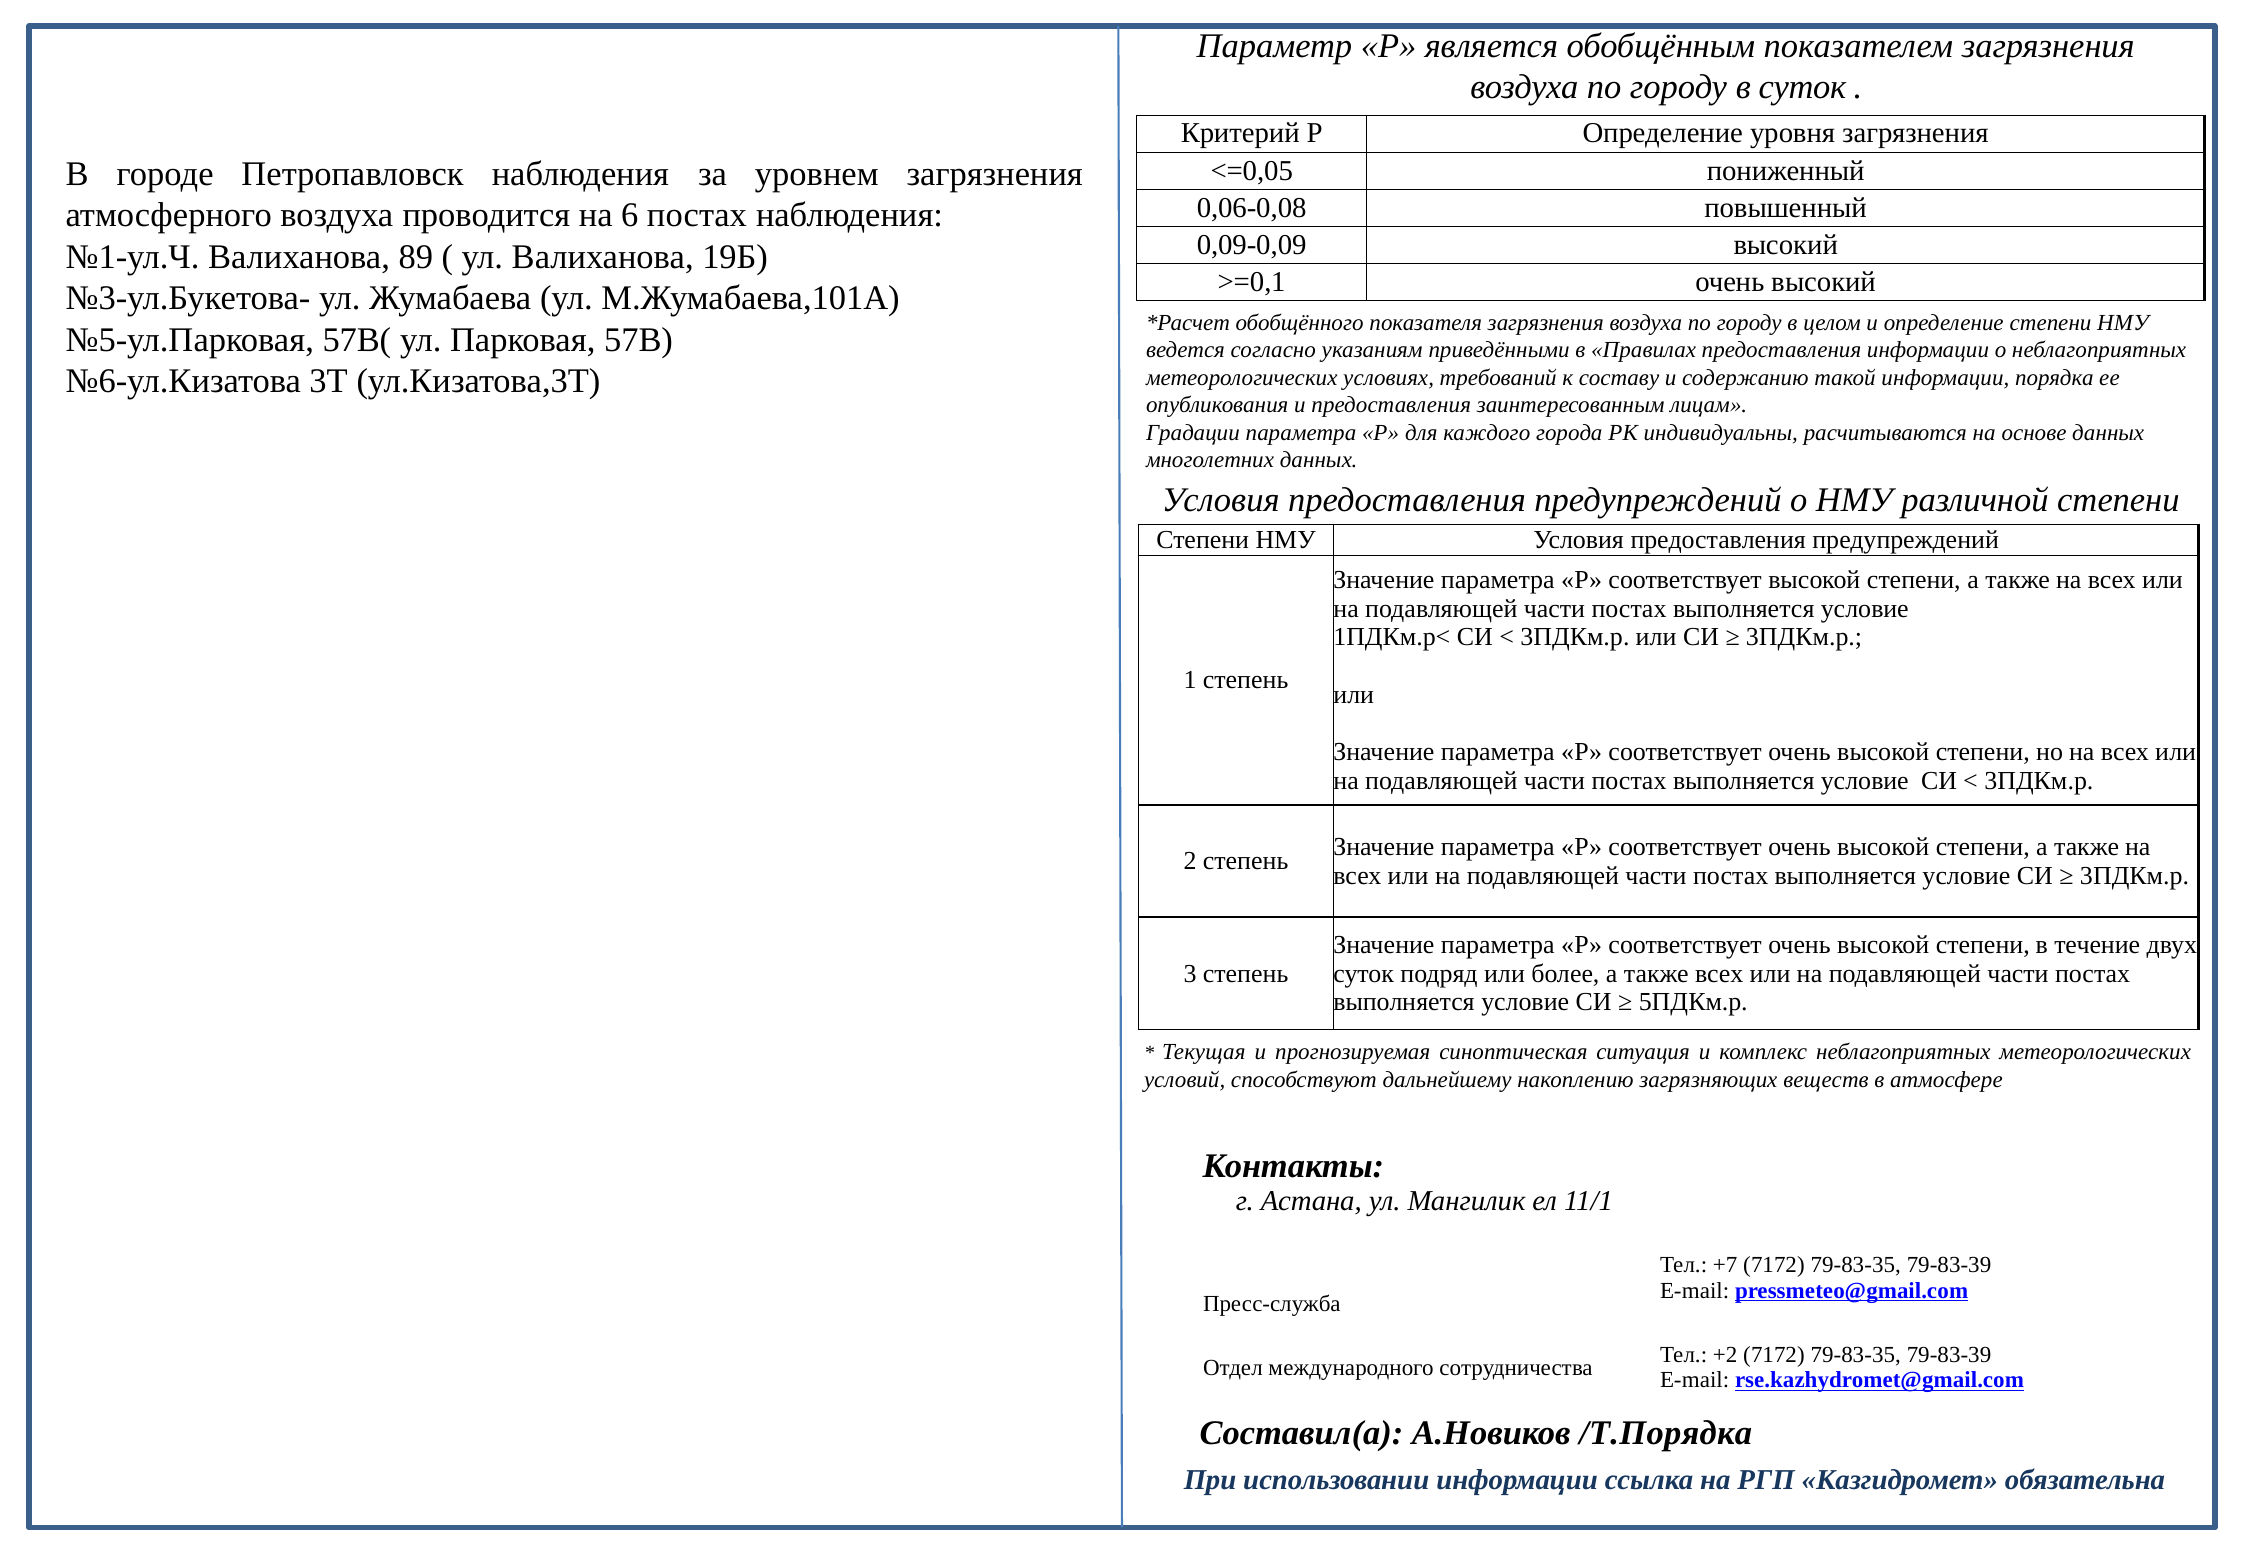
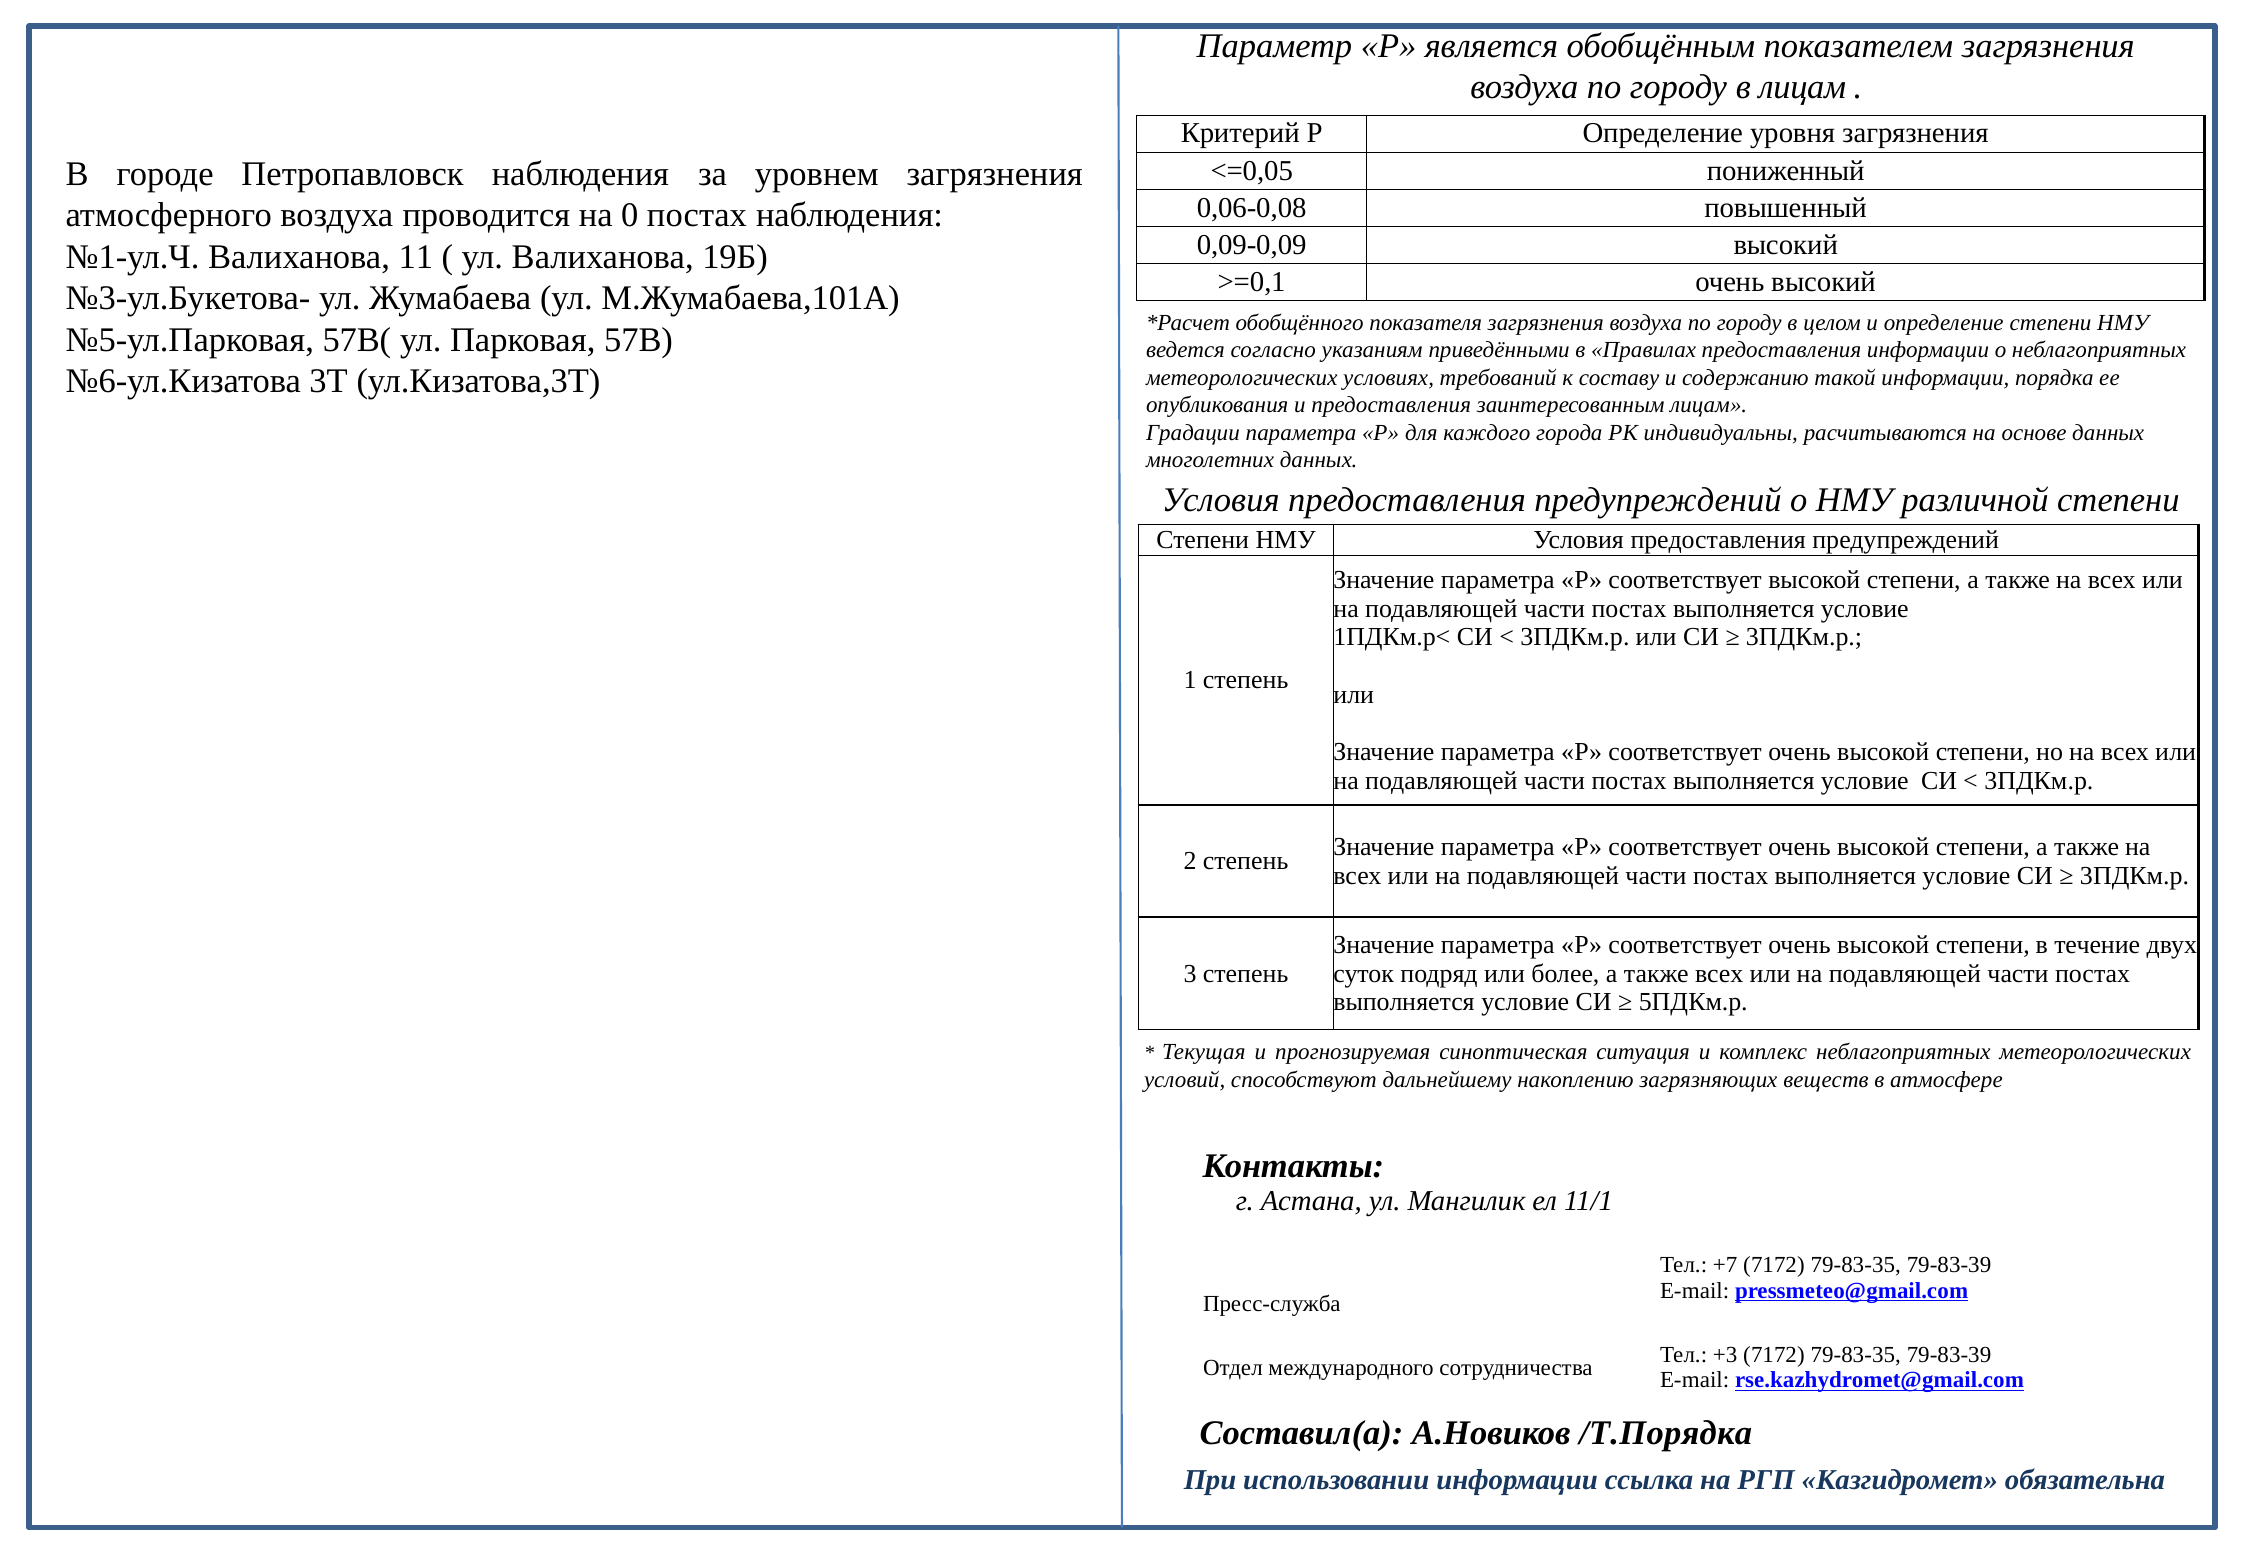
в суток: суток -> лицам (1802, 88)
6: 6 -> 0 (630, 215)
89: 89 -> 11 (416, 257)
+2: +2 -> +3 (1725, 1354)
